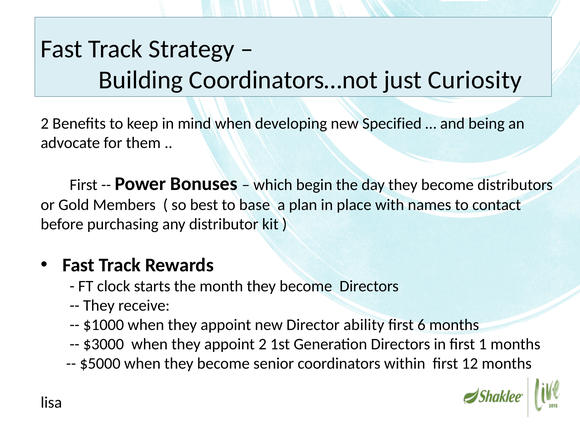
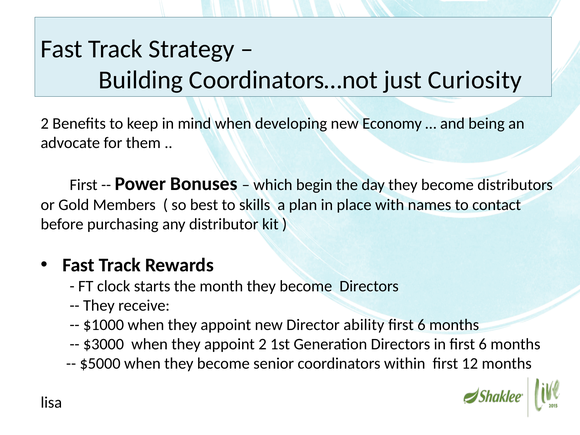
Specified: Specified -> Economy (392, 124)
base: base -> skills (255, 205)
in first 1: 1 -> 6 (483, 344)
